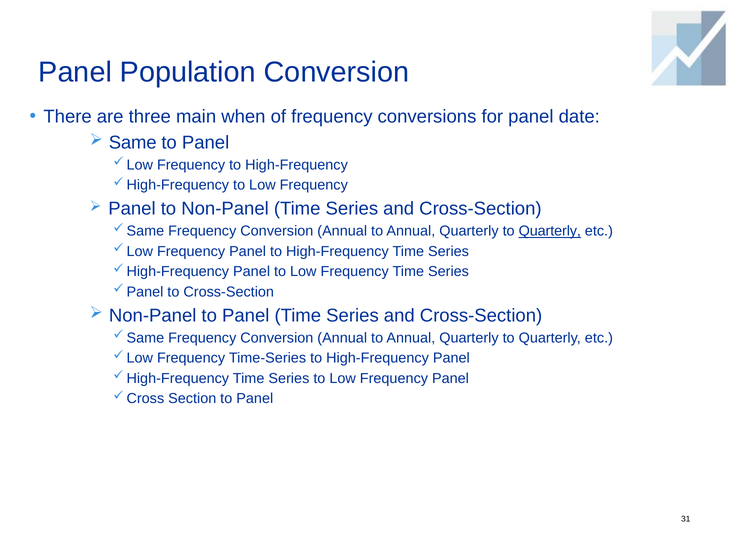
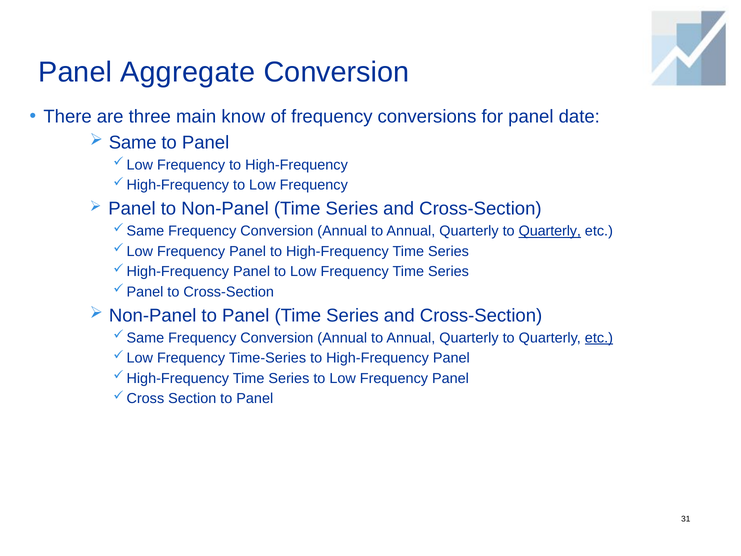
Population: Population -> Aggregate (188, 72)
when: when -> know (243, 116)
etc underline: none -> present (599, 338)
